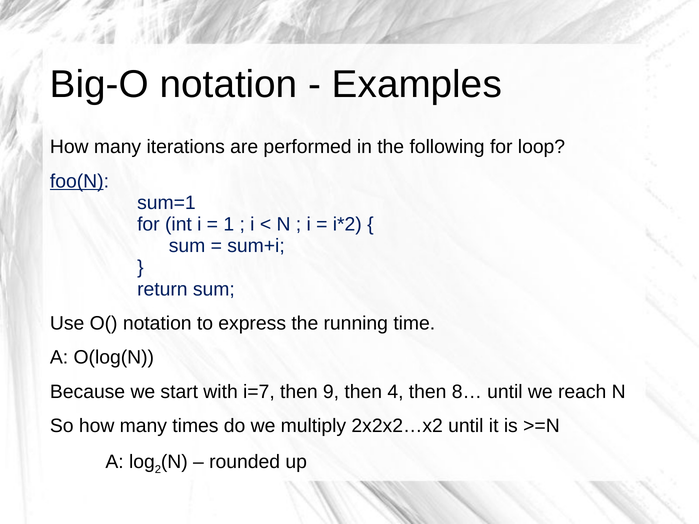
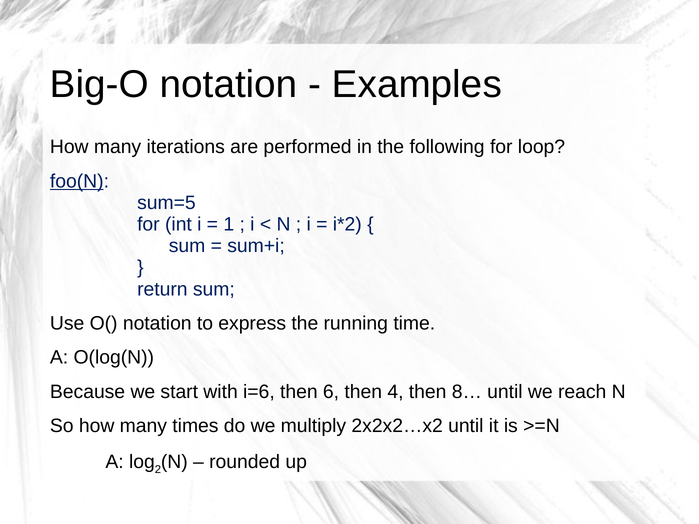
sum=1: sum=1 -> sum=5 (166, 203)
i=7: i=7 -> i=6 (259, 392)
9: 9 -> 6 (331, 392)
